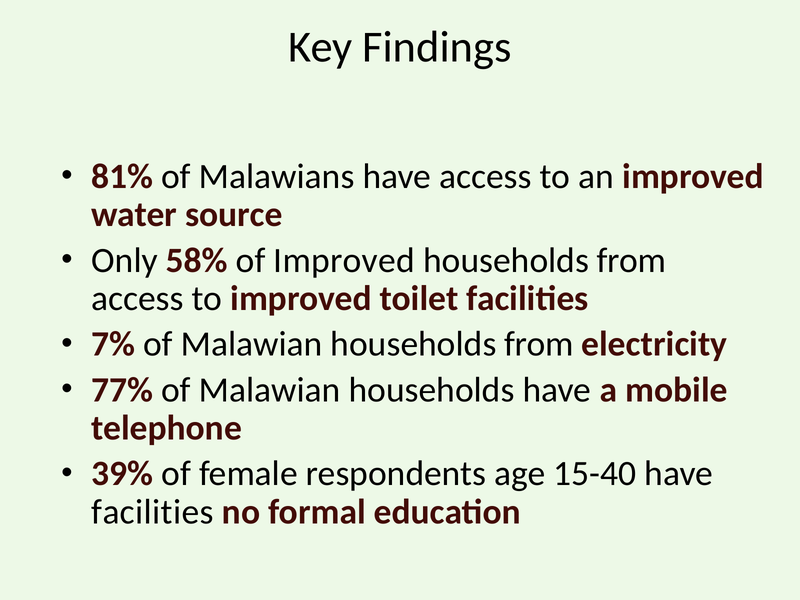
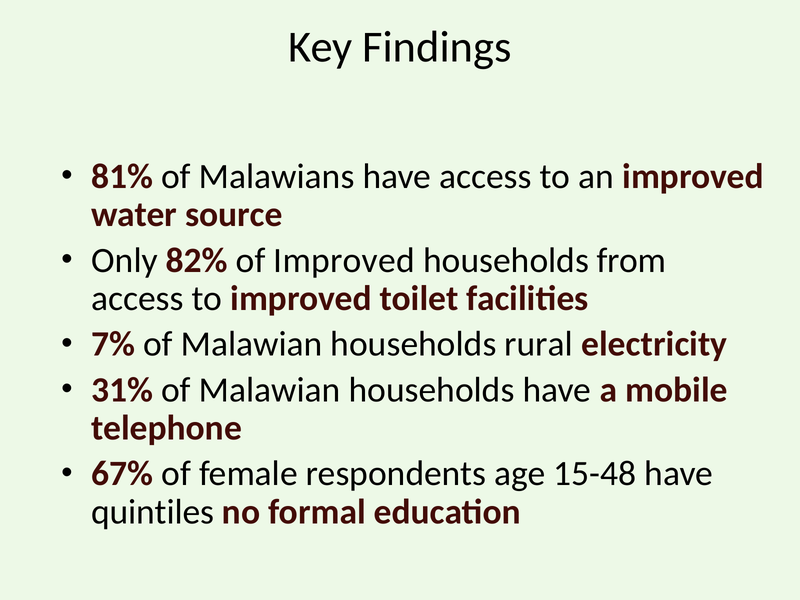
58%: 58% -> 82% (197, 260)
Malawian households from: from -> rural (539, 344)
77%: 77% -> 31% (122, 390)
39%: 39% -> 67% (122, 474)
15-40: 15-40 -> 15-48 (595, 474)
facilities: facilities -> quintiles (153, 512)
